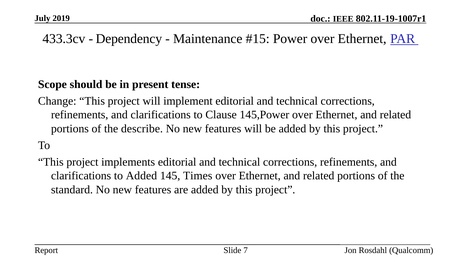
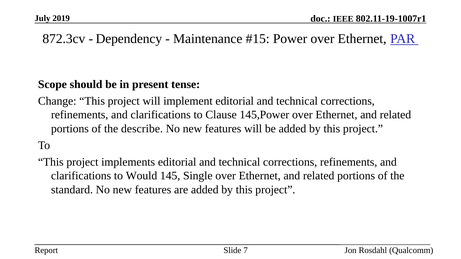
433.3cv: 433.3cv -> 872.3cv (64, 39)
to Added: Added -> Would (142, 176)
Times: Times -> Single (198, 176)
